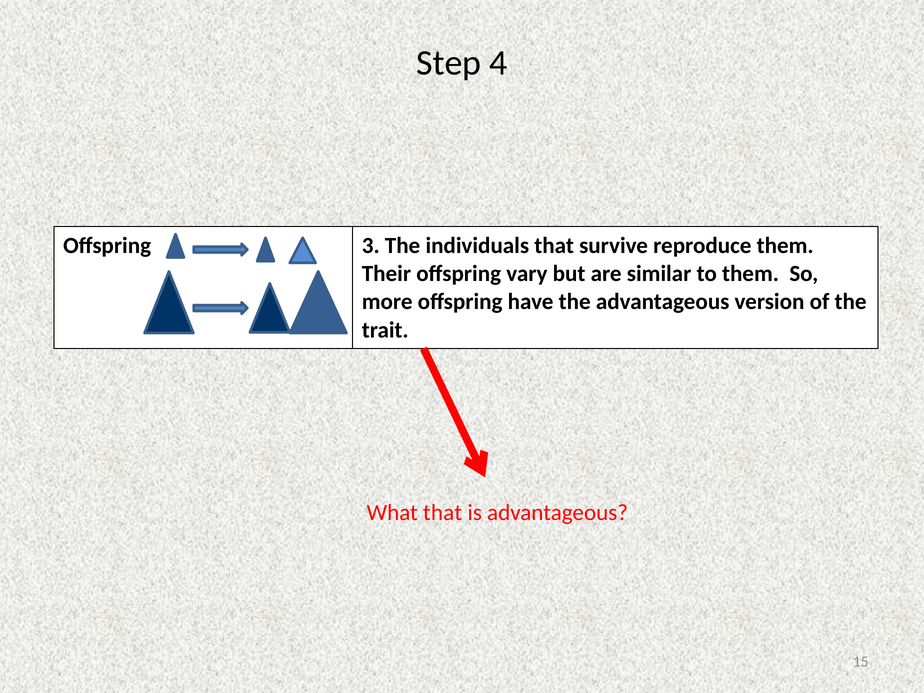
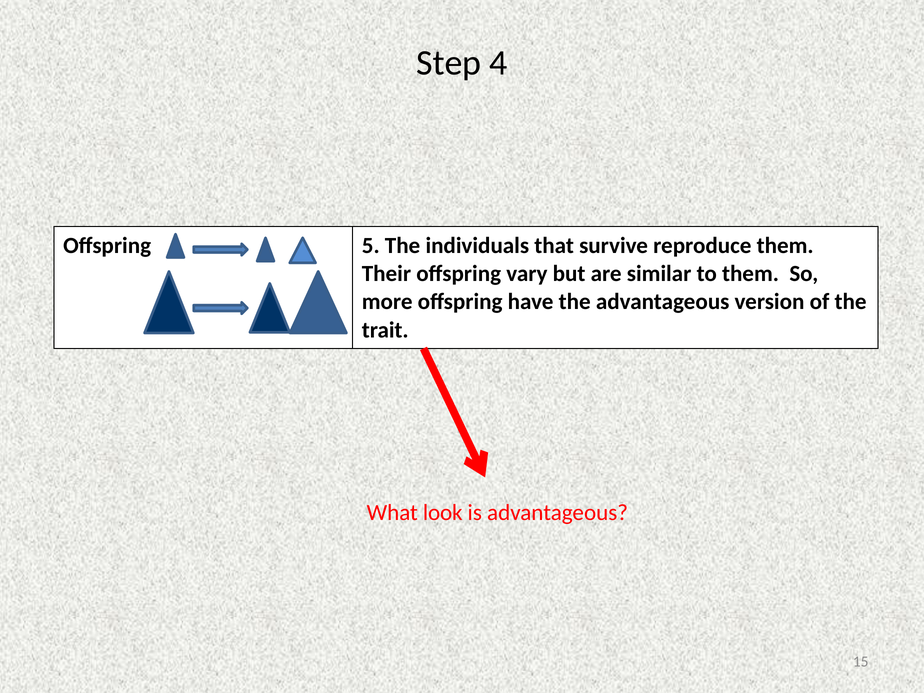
3: 3 -> 5 (371, 245)
What that: that -> look (443, 513)
